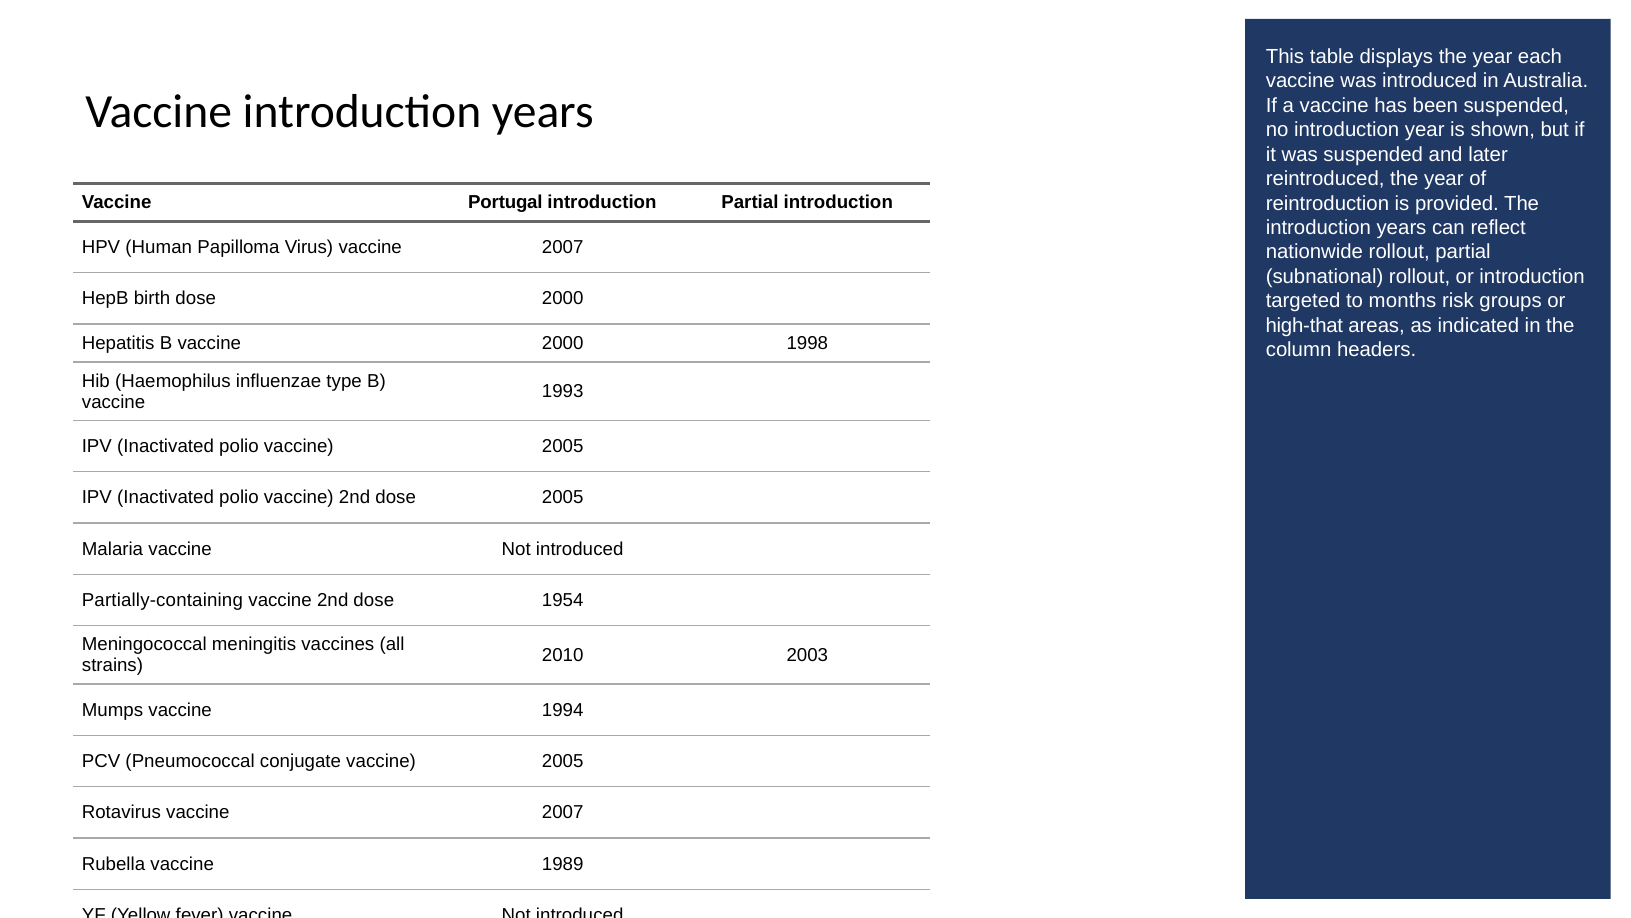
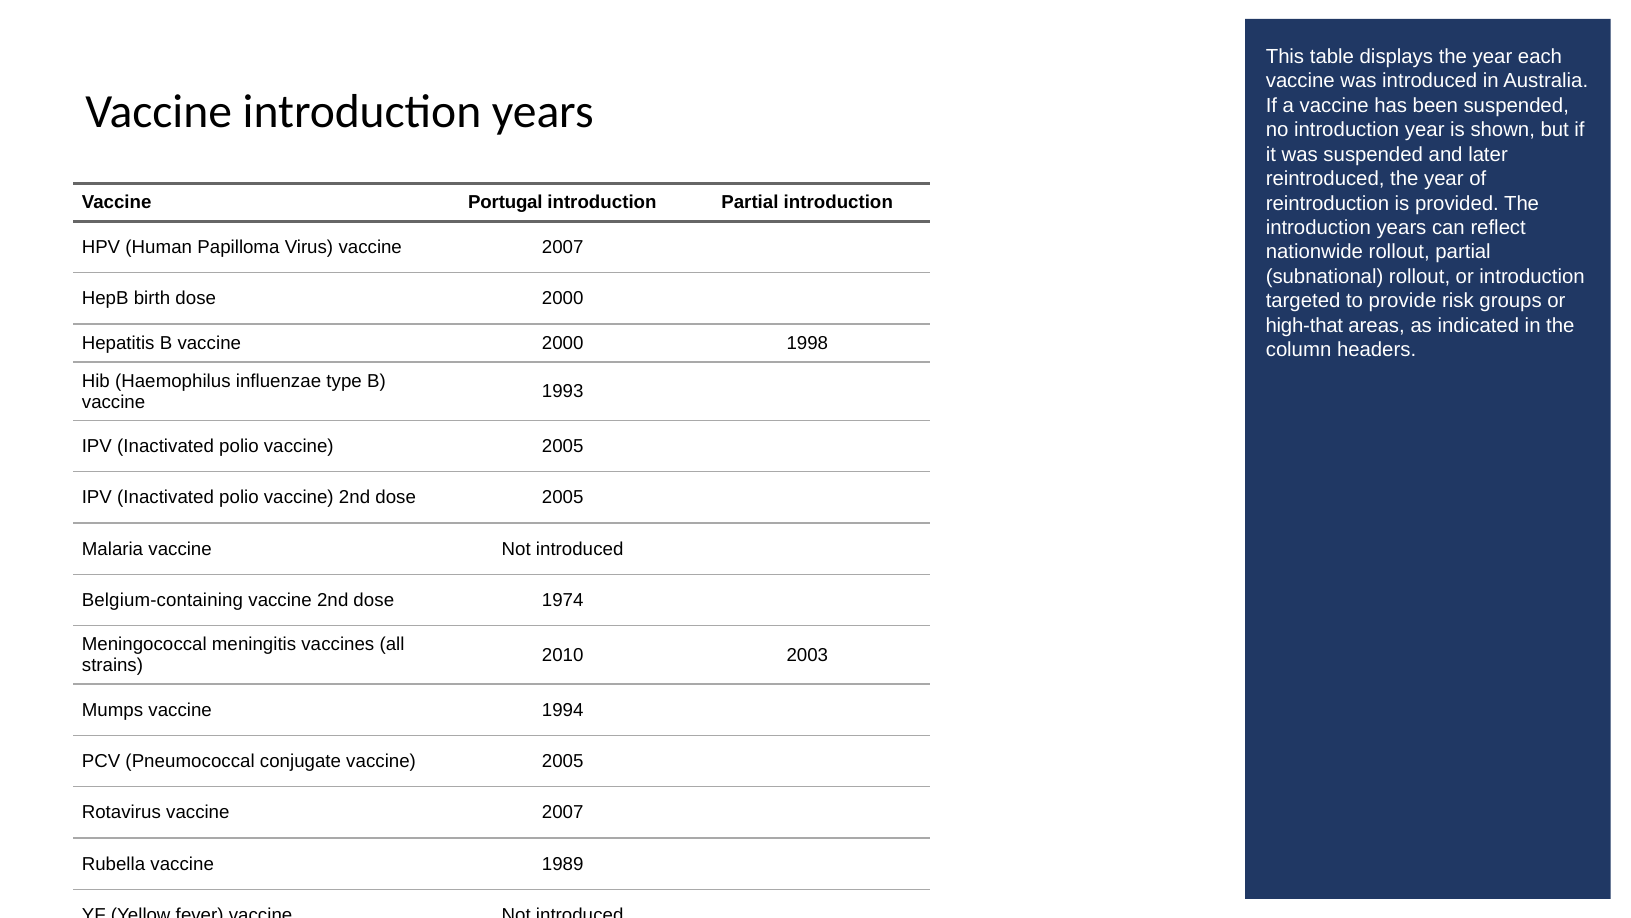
months: months -> provide (1402, 301)
Partially-containing: Partially-containing -> Belgium-containing (162, 600)
1954: 1954 -> 1974 (563, 600)
